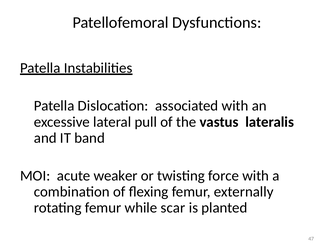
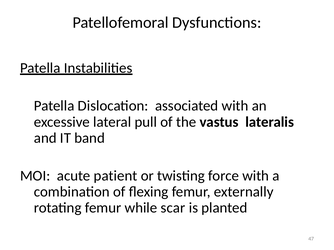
weaker: weaker -> patient (116, 176)
